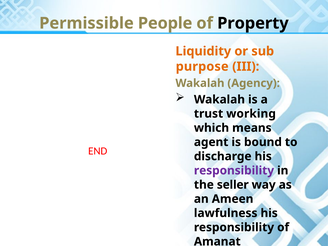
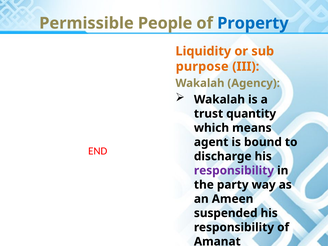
Property colour: black -> blue (253, 23)
working: working -> quantity (251, 114)
seller: seller -> party (233, 185)
lawfulness: lawfulness -> suspended (226, 213)
